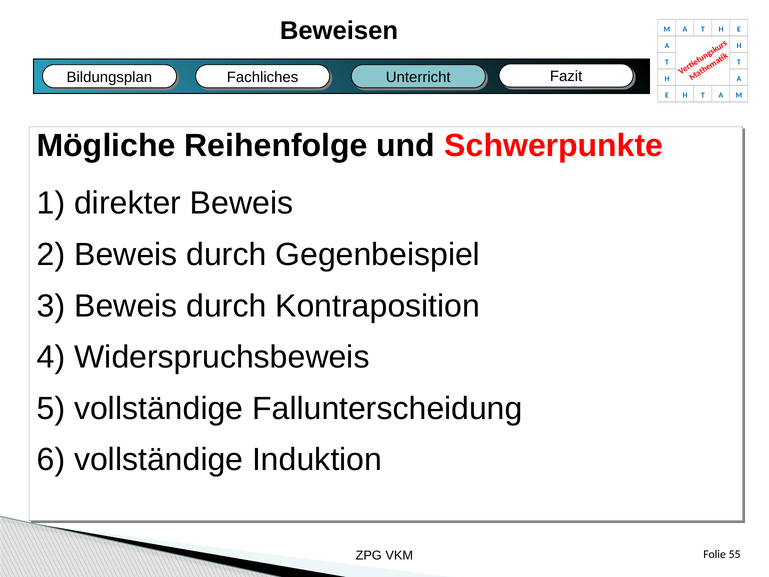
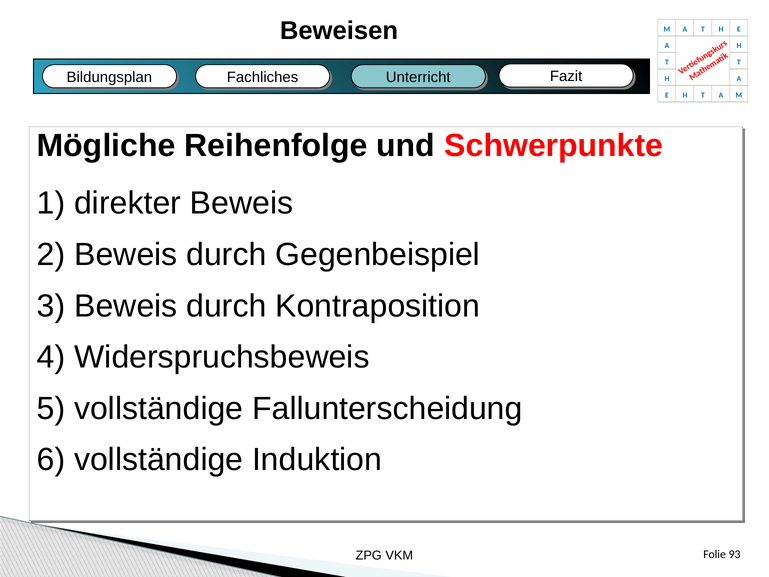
55: 55 -> 93 (735, 554)
